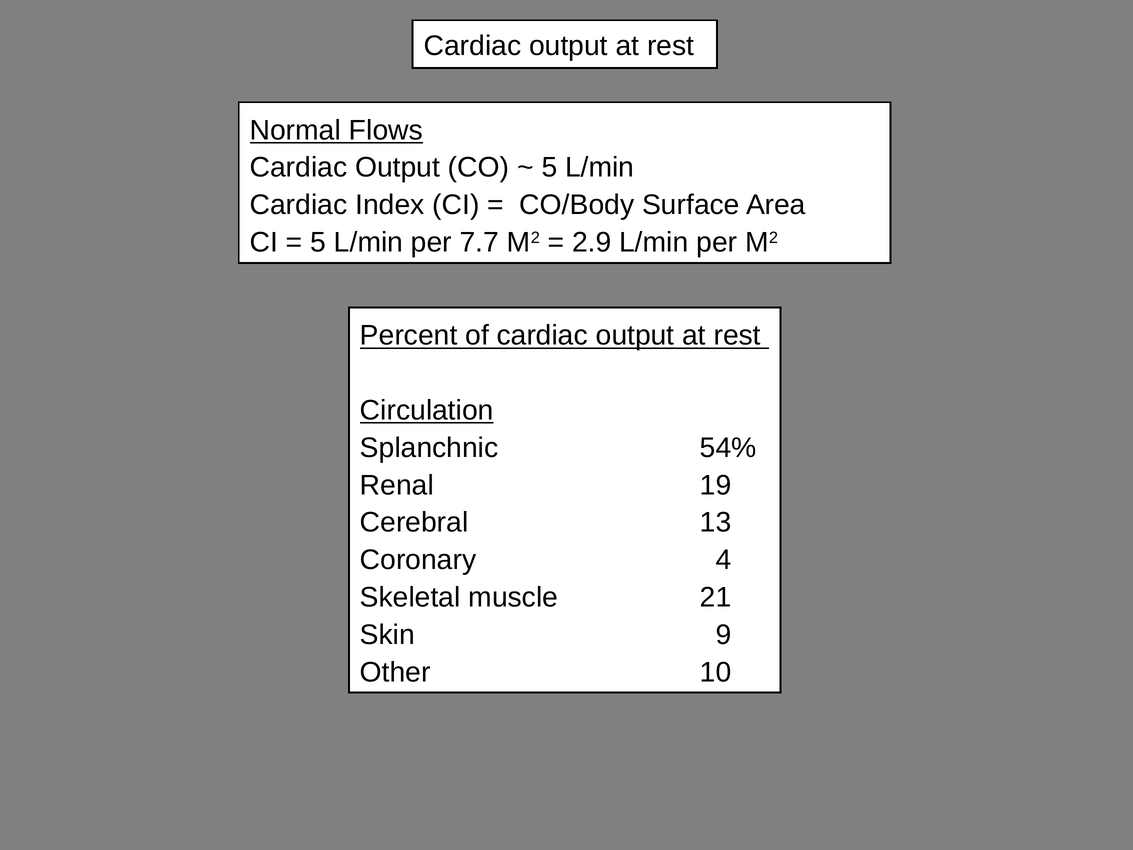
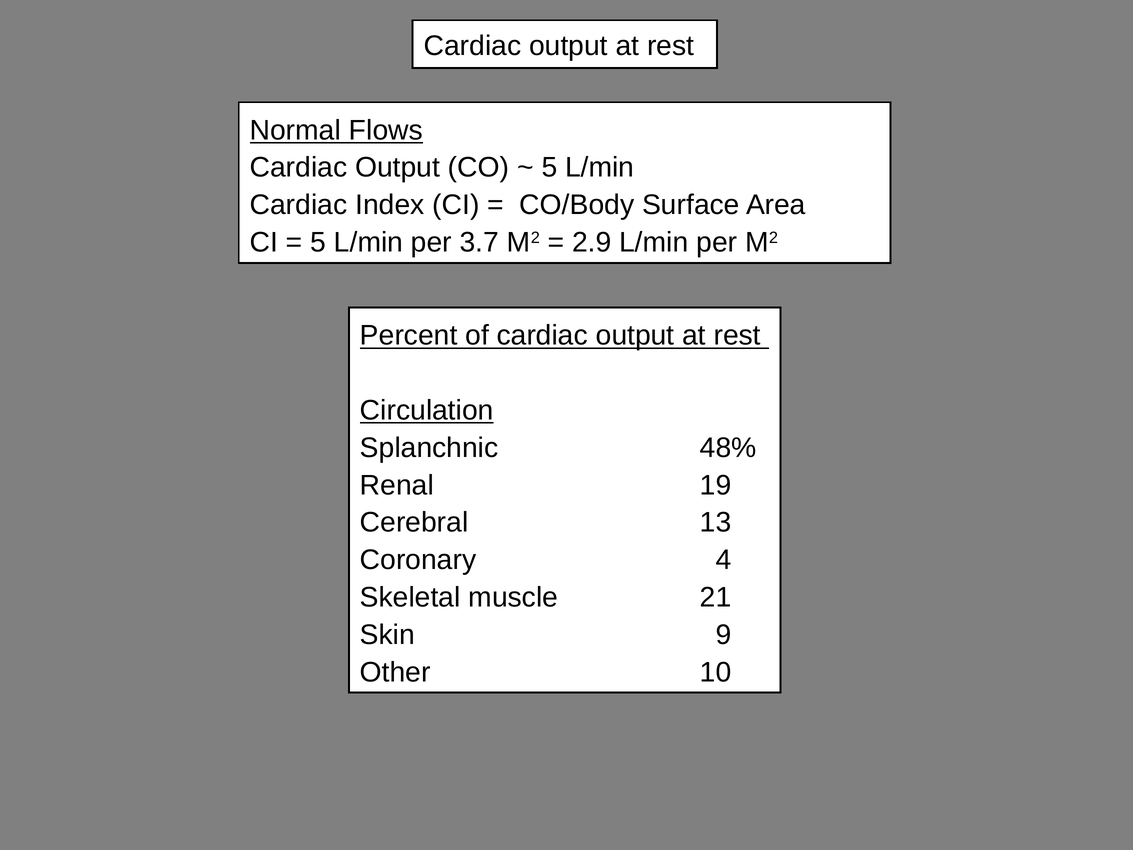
7.7: 7.7 -> 3.7 (479, 242)
54%: 54% -> 48% (728, 448)
